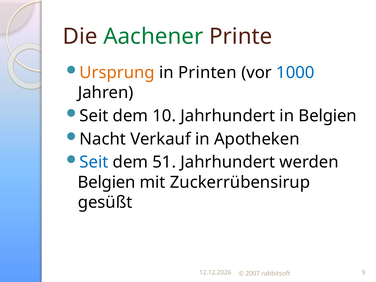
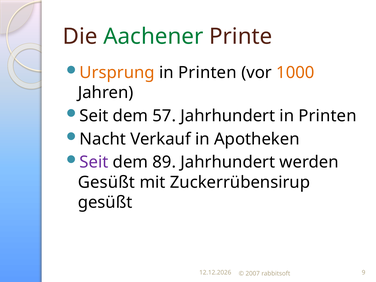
1000 colour: blue -> orange (295, 73)
10: 10 -> 57 (164, 116)
Jahrhundert in Belgien: Belgien -> Printen (328, 116)
Seit colour: blue -> purple (94, 162)
51: 51 -> 89 (164, 162)
Belgien: Belgien -> Gesüßt (106, 182)
